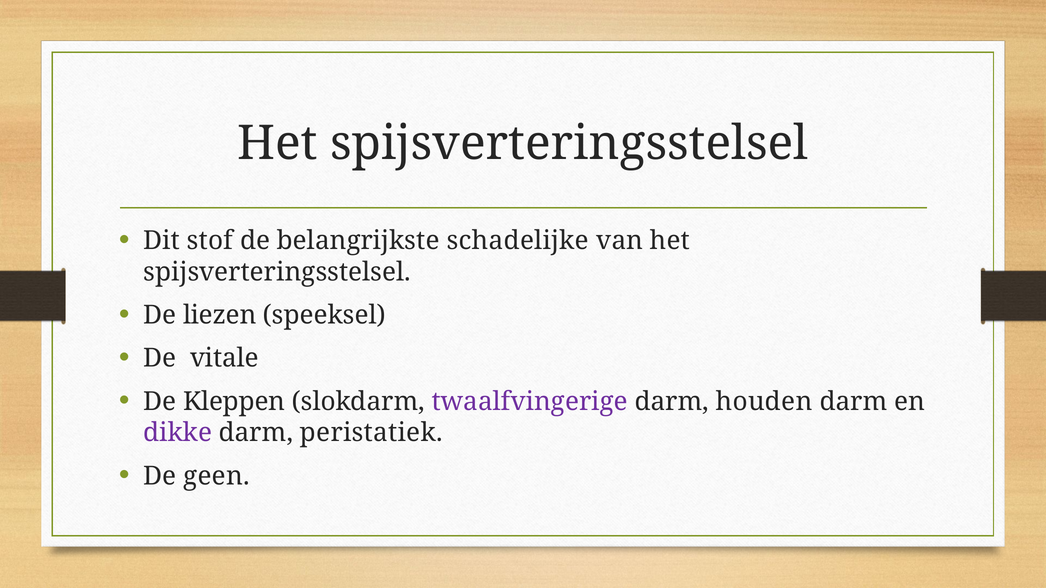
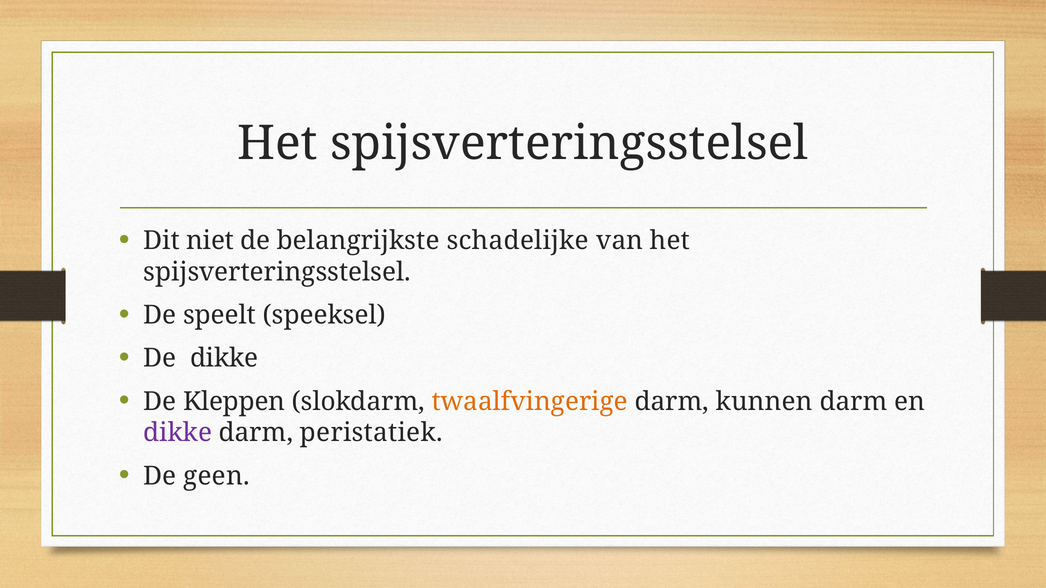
stof: stof -> niet (210, 241)
liezen: liezen -> speelt (220, 315)
De vitale: vitale -> dikke (224, 359)
twaalfvingerige colour: purple -> orange (530, 402)
houden: houden -> kunnen (764, 402)
